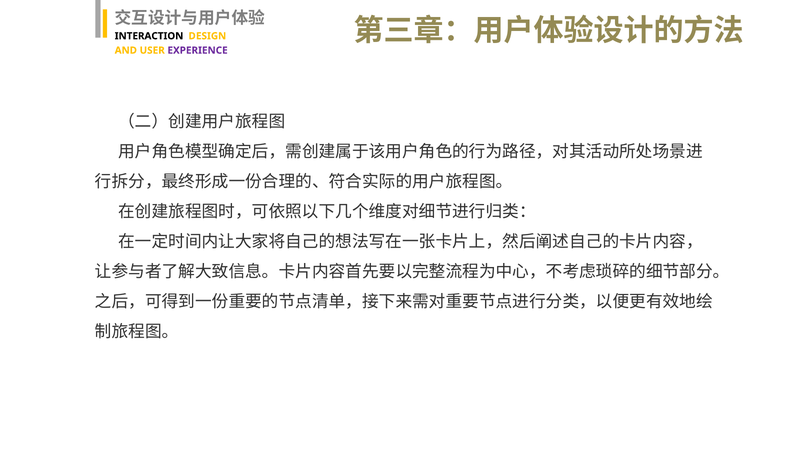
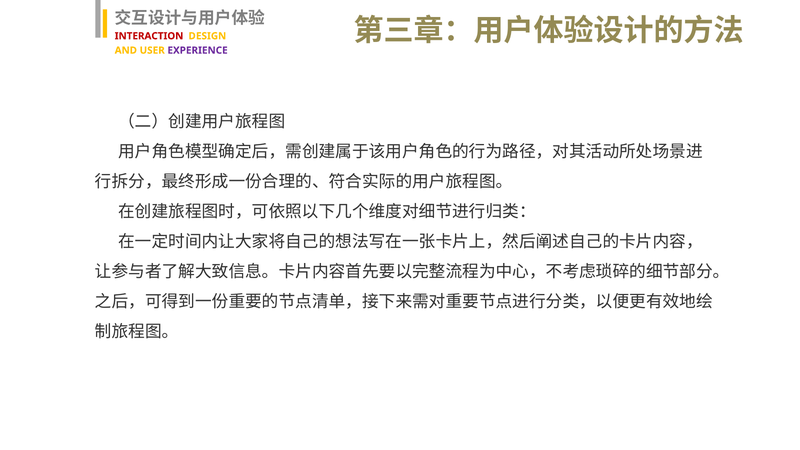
INTERACTION colour: black -> red (149, 36)
